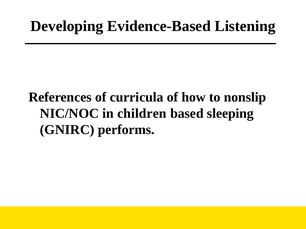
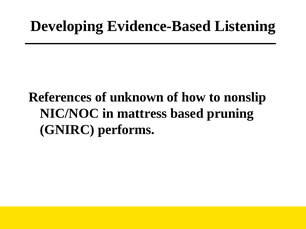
curricula: curricula -> unknown (137, 97)
children: children -> mattress (142, 114)
sleeping: sleeping -> pruning (230, 114)
